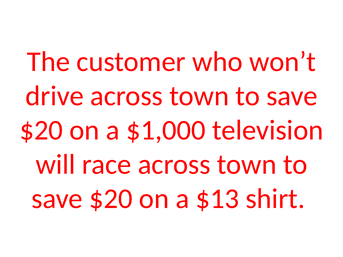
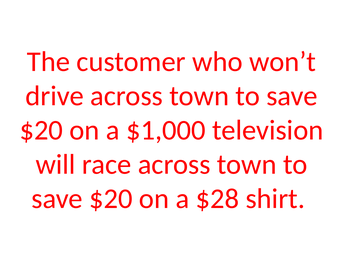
$13: $13 -> $28 (217, 199)
